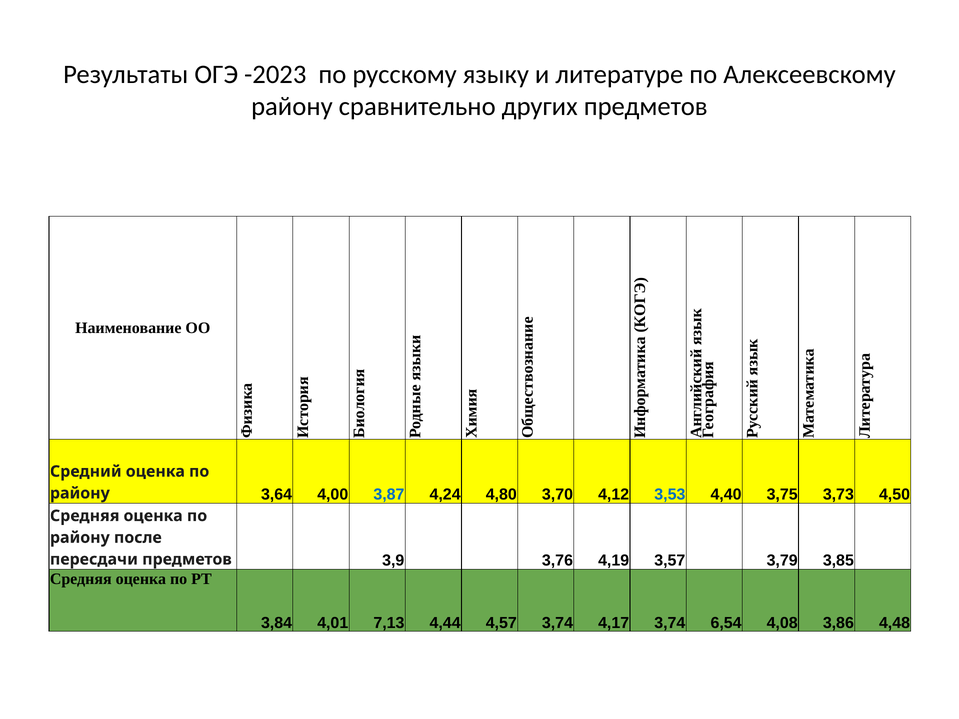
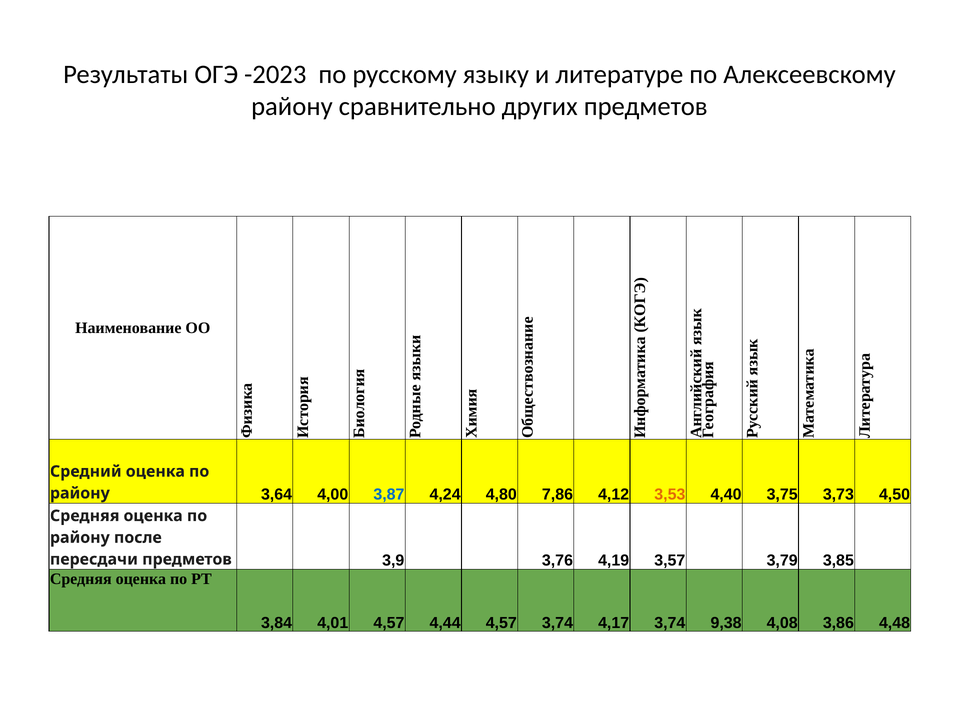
3,70: 3,70 -> 7,86 (558, 495)
3,53 colour: blue -> orange (670, 495)
4,01 7,13: 7,13 -> 4,57 (389, 623)
6,54: 6,54 -> 9,38 (726, 623)
